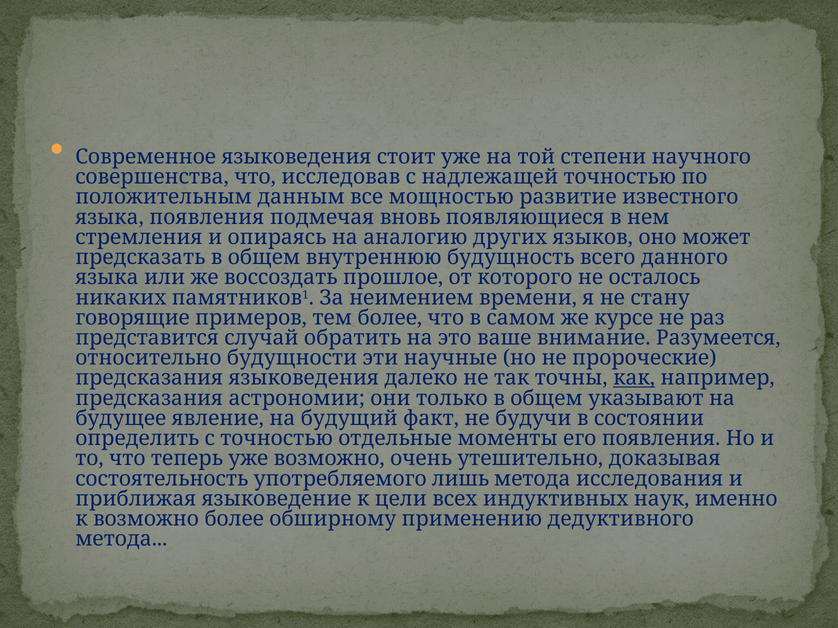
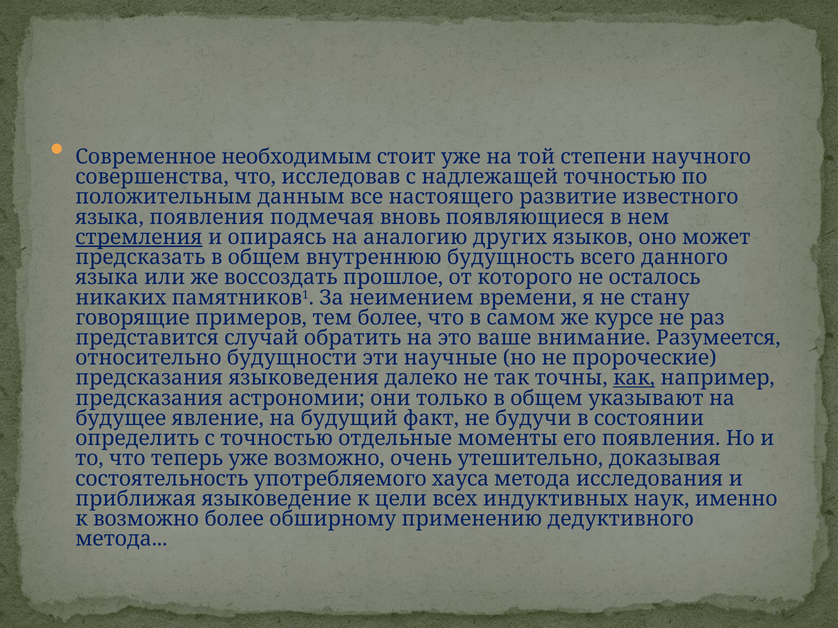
Современное языковедения: языковедения -> необходимым (297, 157)
мощностью: мощностью -> настоящего (451, 197)
стремления underline: none -> present (139, 237)
лишь: лишь -> хауса (460, 479)
